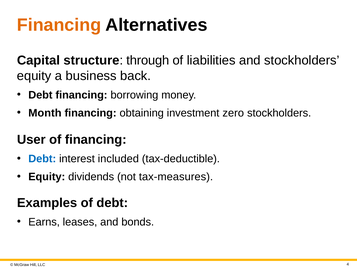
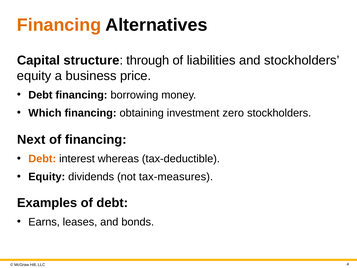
back: back -> price (136, 76)
Month: Month -> Which (45, 113)
User: User -> Next (31, 140)
Debt colour: blue -> orange (42, 159)
included: included -> whereas (118, 159)
